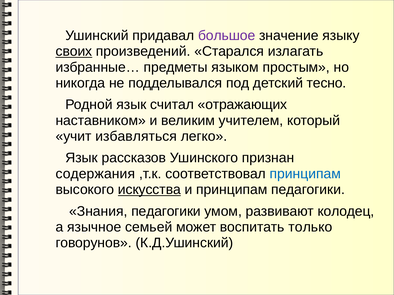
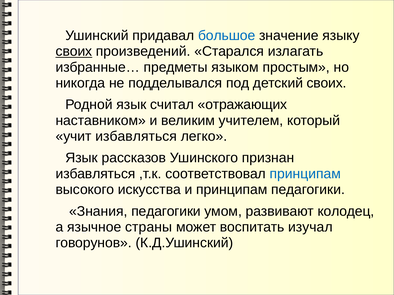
большое colour: purple -> blue (227, 36)
детский тесно: тесно -> своих (327, 83)
содержания: содержания -> избавляться (96, 174)
искусства underline: present -> none (149, 190)
семьей: семьей -> страны (149, 227)
только: только -> изучал (310, 227)
